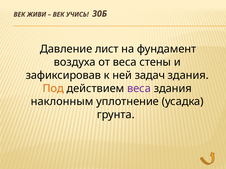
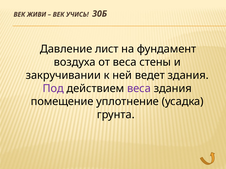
зафиксировав: зафиксировав -> закручивании (63, 75)
задач: задач -> ведет (150, 75)
Под colour: orange -> purple (53, 89)
наклонным: наклонным -> помещение (62, 102)
